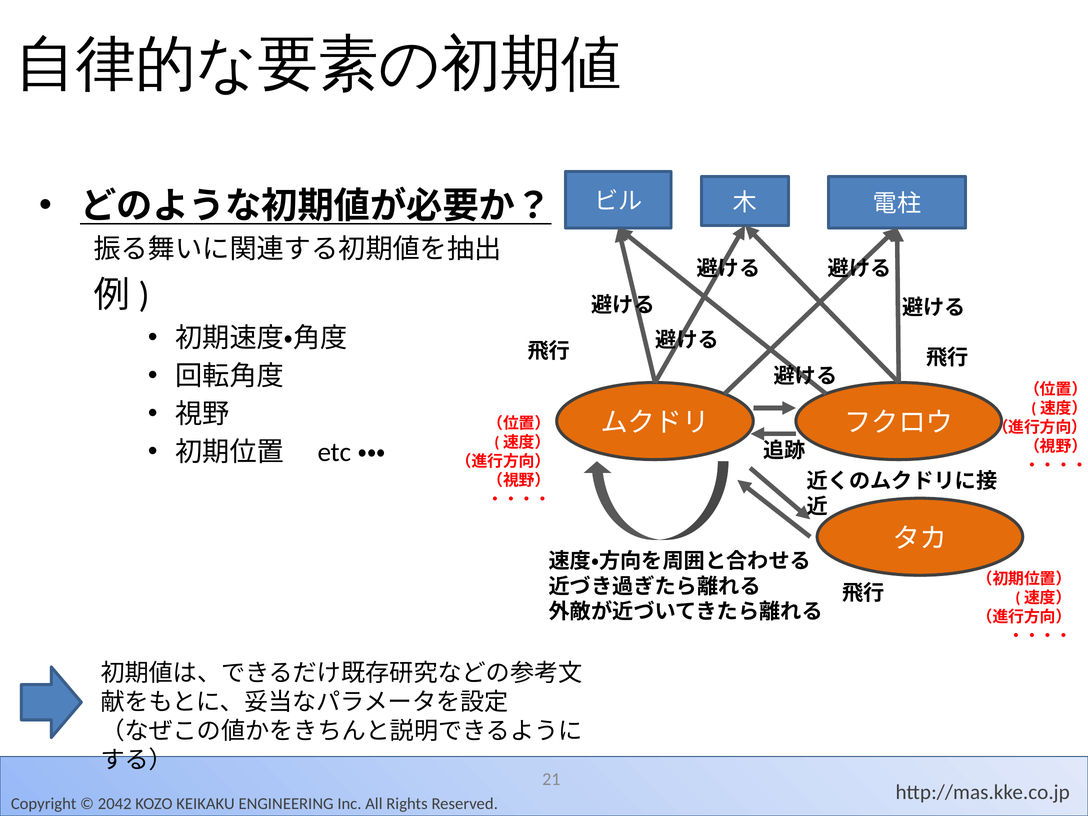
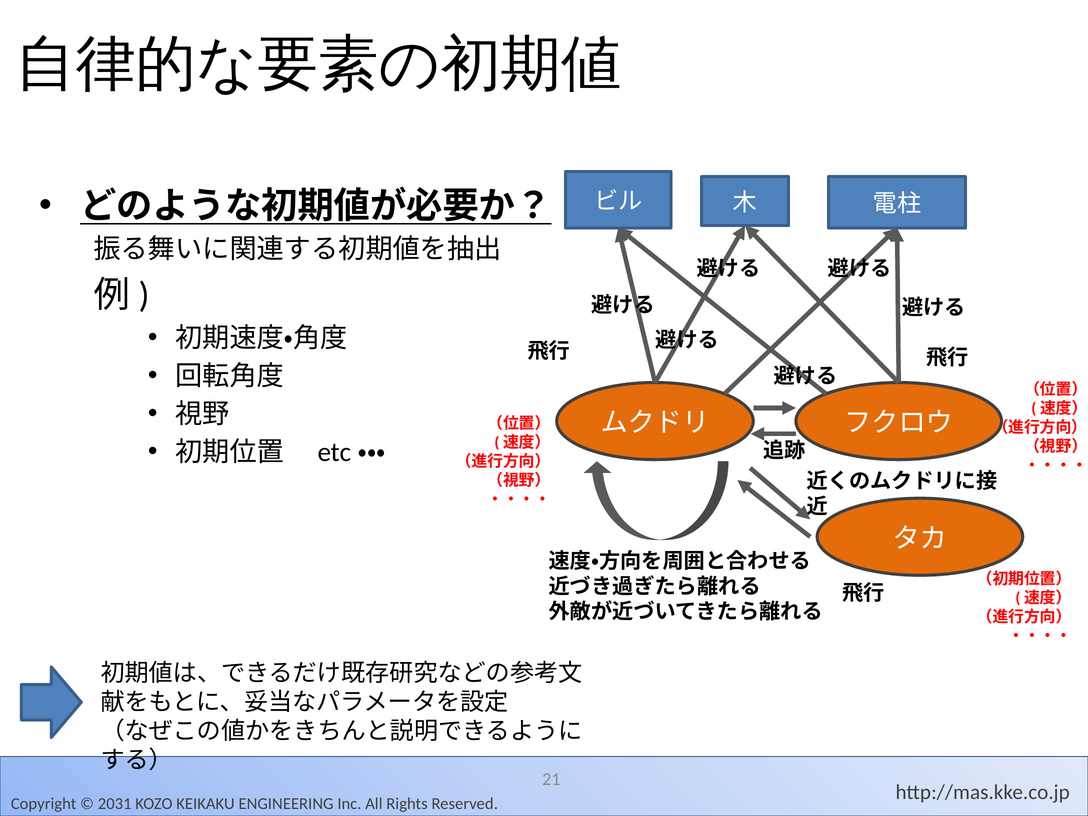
2042: 2042 -> 2031 (115, 804)
